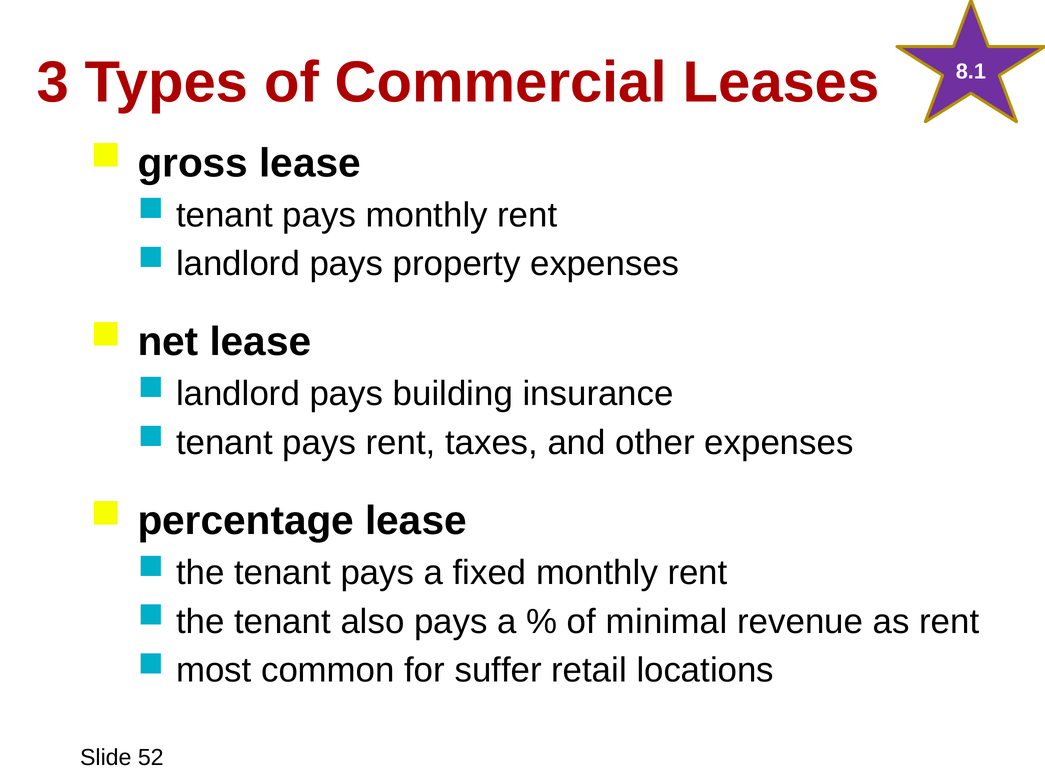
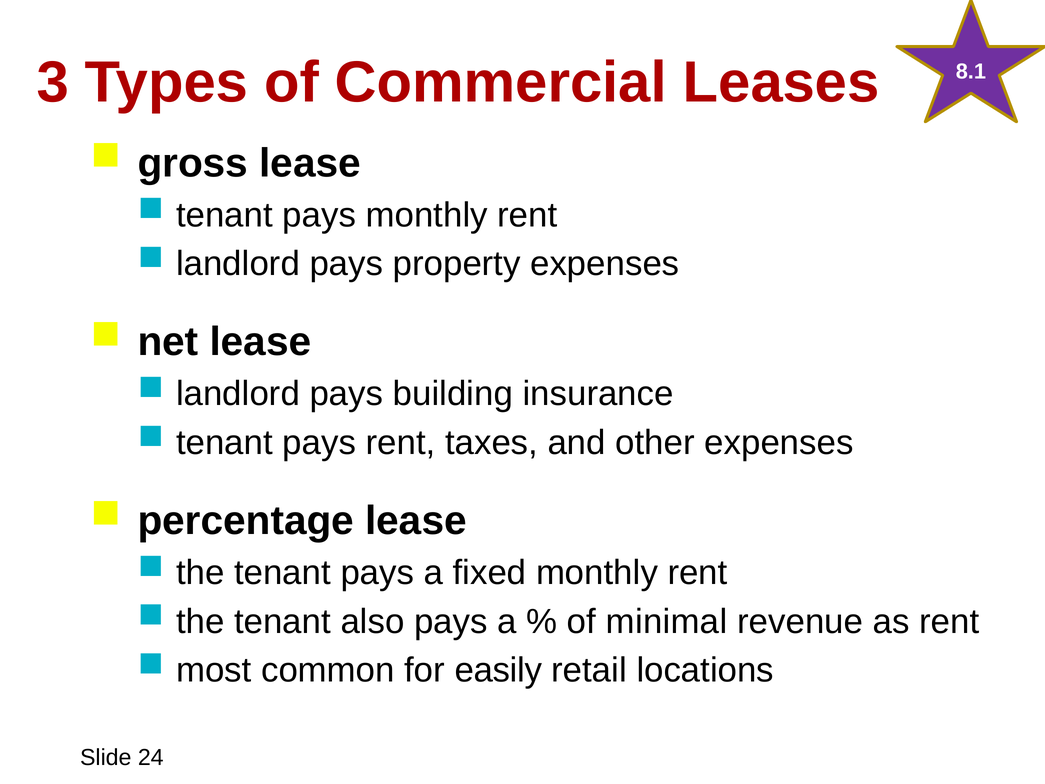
suffer: suffer -> easily (498, 670)
52: 52 -> 24 (151, 757)
